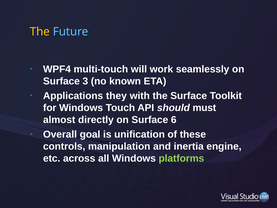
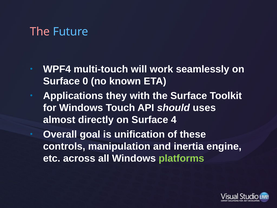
The colour: yellow -> pink (40, 32)
3: 3 -> 0 (85, 81)
must: must -> uses (204, 108)
6: 6 -> 4 (174, 120)
